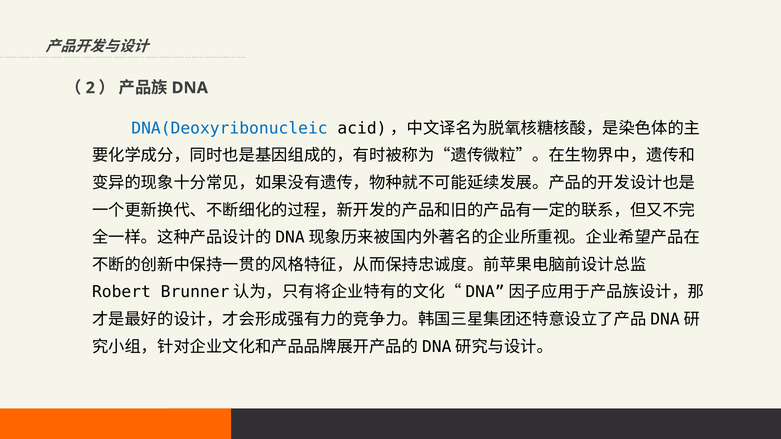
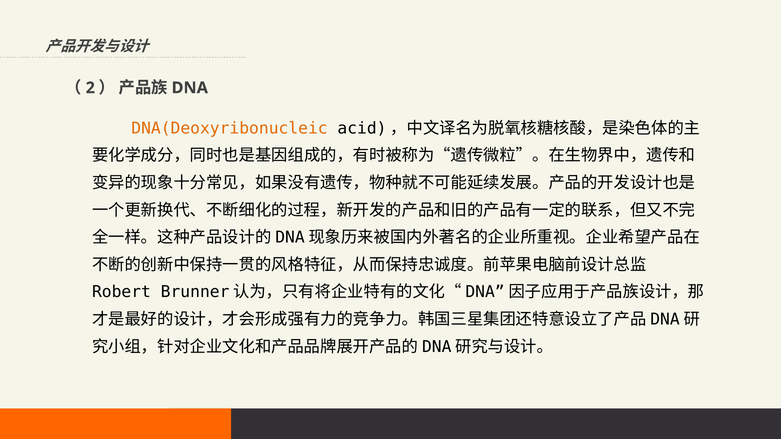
DNA(Deoxyribonucleic colour: blue -> orange (229, 128)
